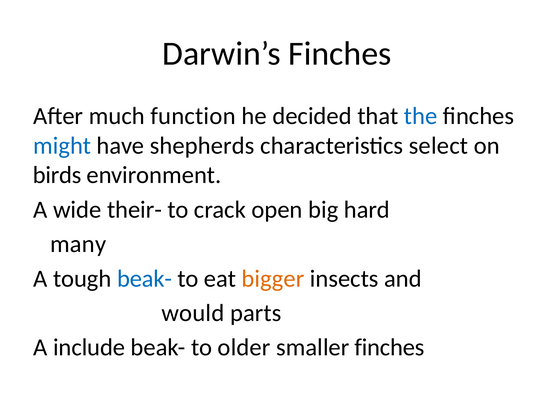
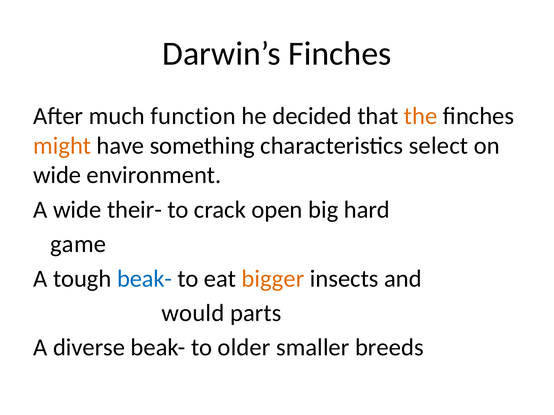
the colour: blue -> orange (421, 116)
might colour: blue -> orange (62, 146)
shepherds: shepherds -> something (202, 146)
birds: birds -> wide (57, 175)
many: many -> game (78, 244)
include: include -> diverse (89, 348)
smaller finches: finches -> breeds (389, 348)
